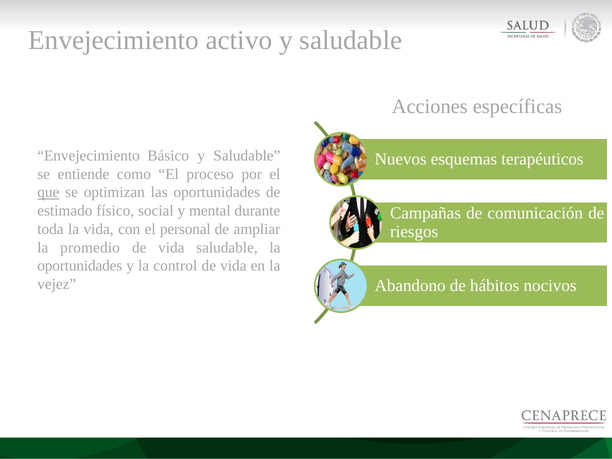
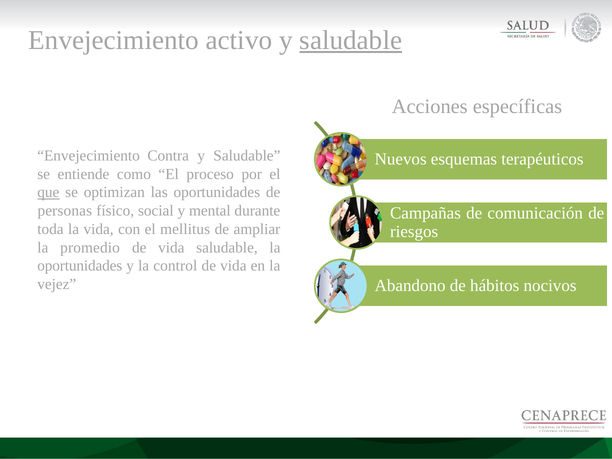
saludable underline: none -> present (351, 40)
Básico: Básico -> Contra (168, 156)
estimado: estimado -> personas (65, 211)
personal: personal -> mellitus (185, 229)
